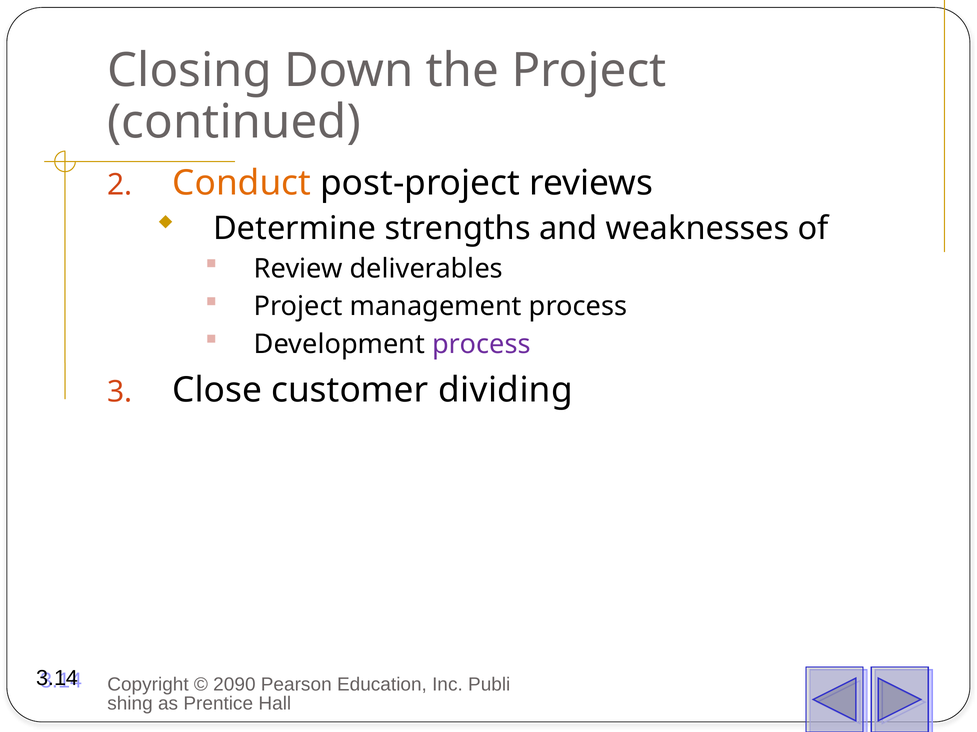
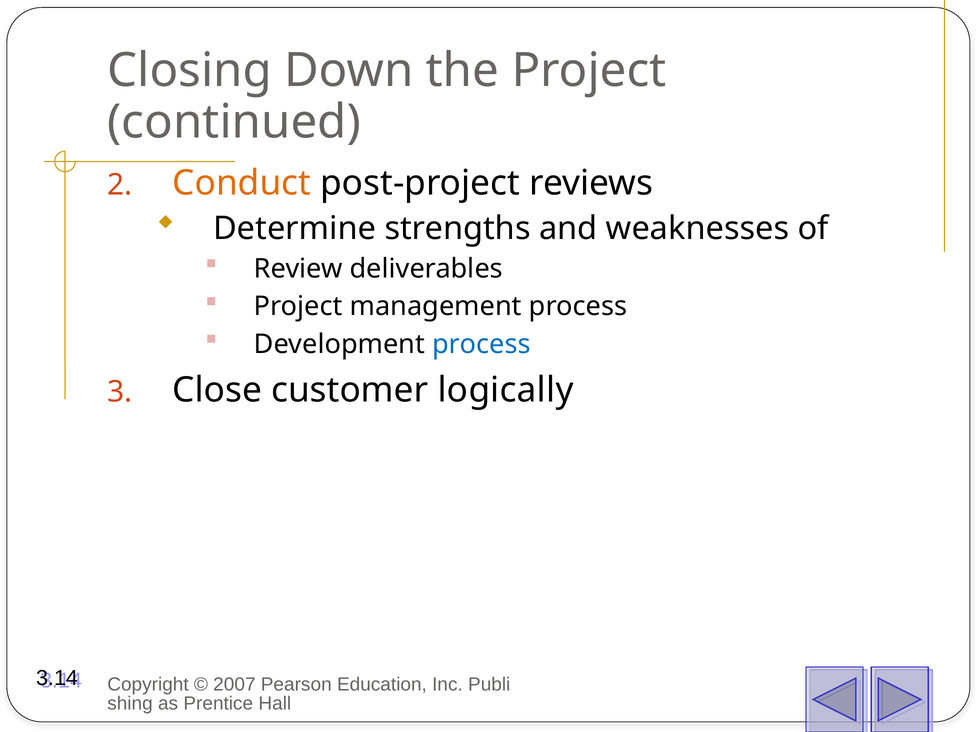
process colour: purple -> blue (481, 344)
dividing: dividing -> logically (506, 390)
2090: 2090 -> 2007 (234, 685)
